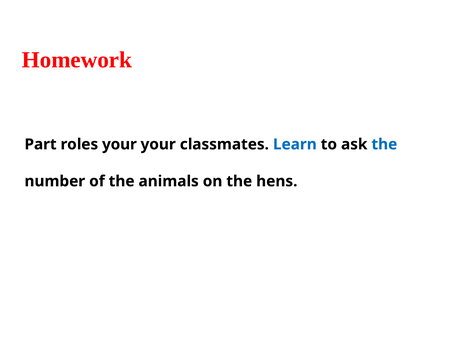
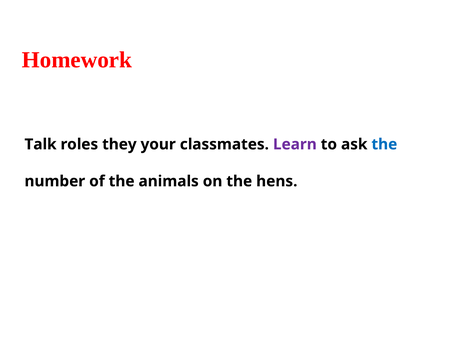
Part: Part -> Talk (41, 144)
roles your: your -> they (119, 144)
Learn colour: blue -> purple (295, 144)
